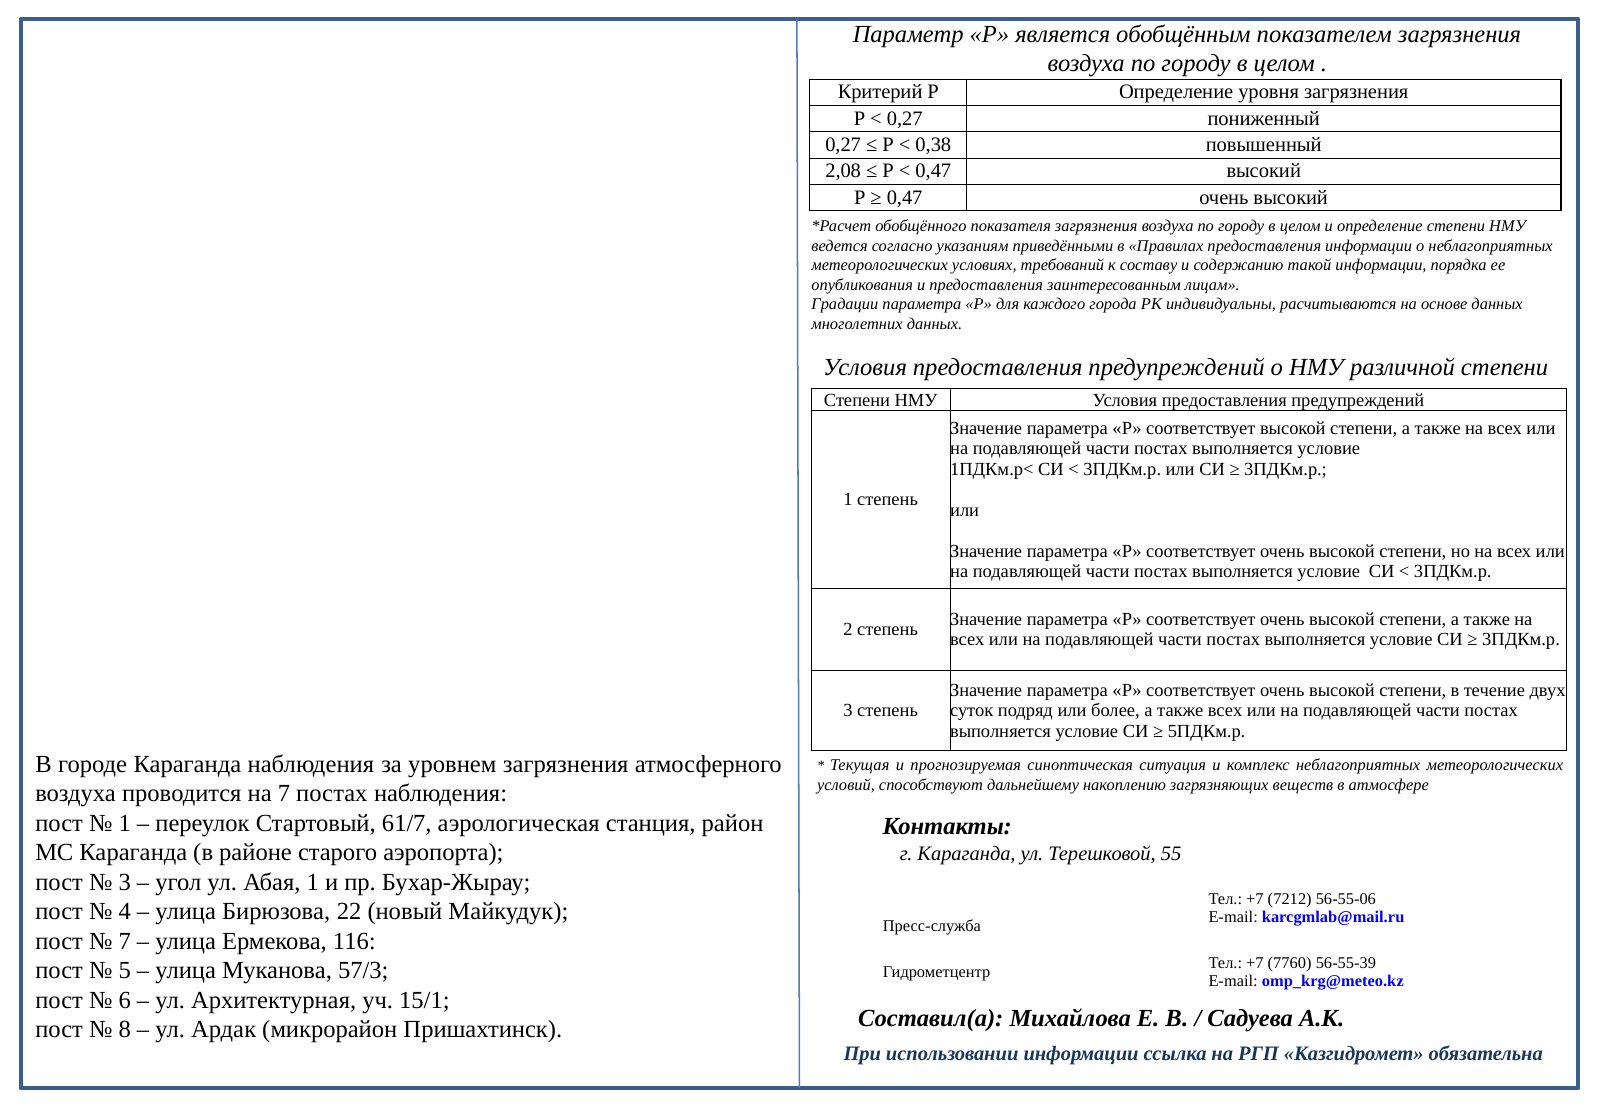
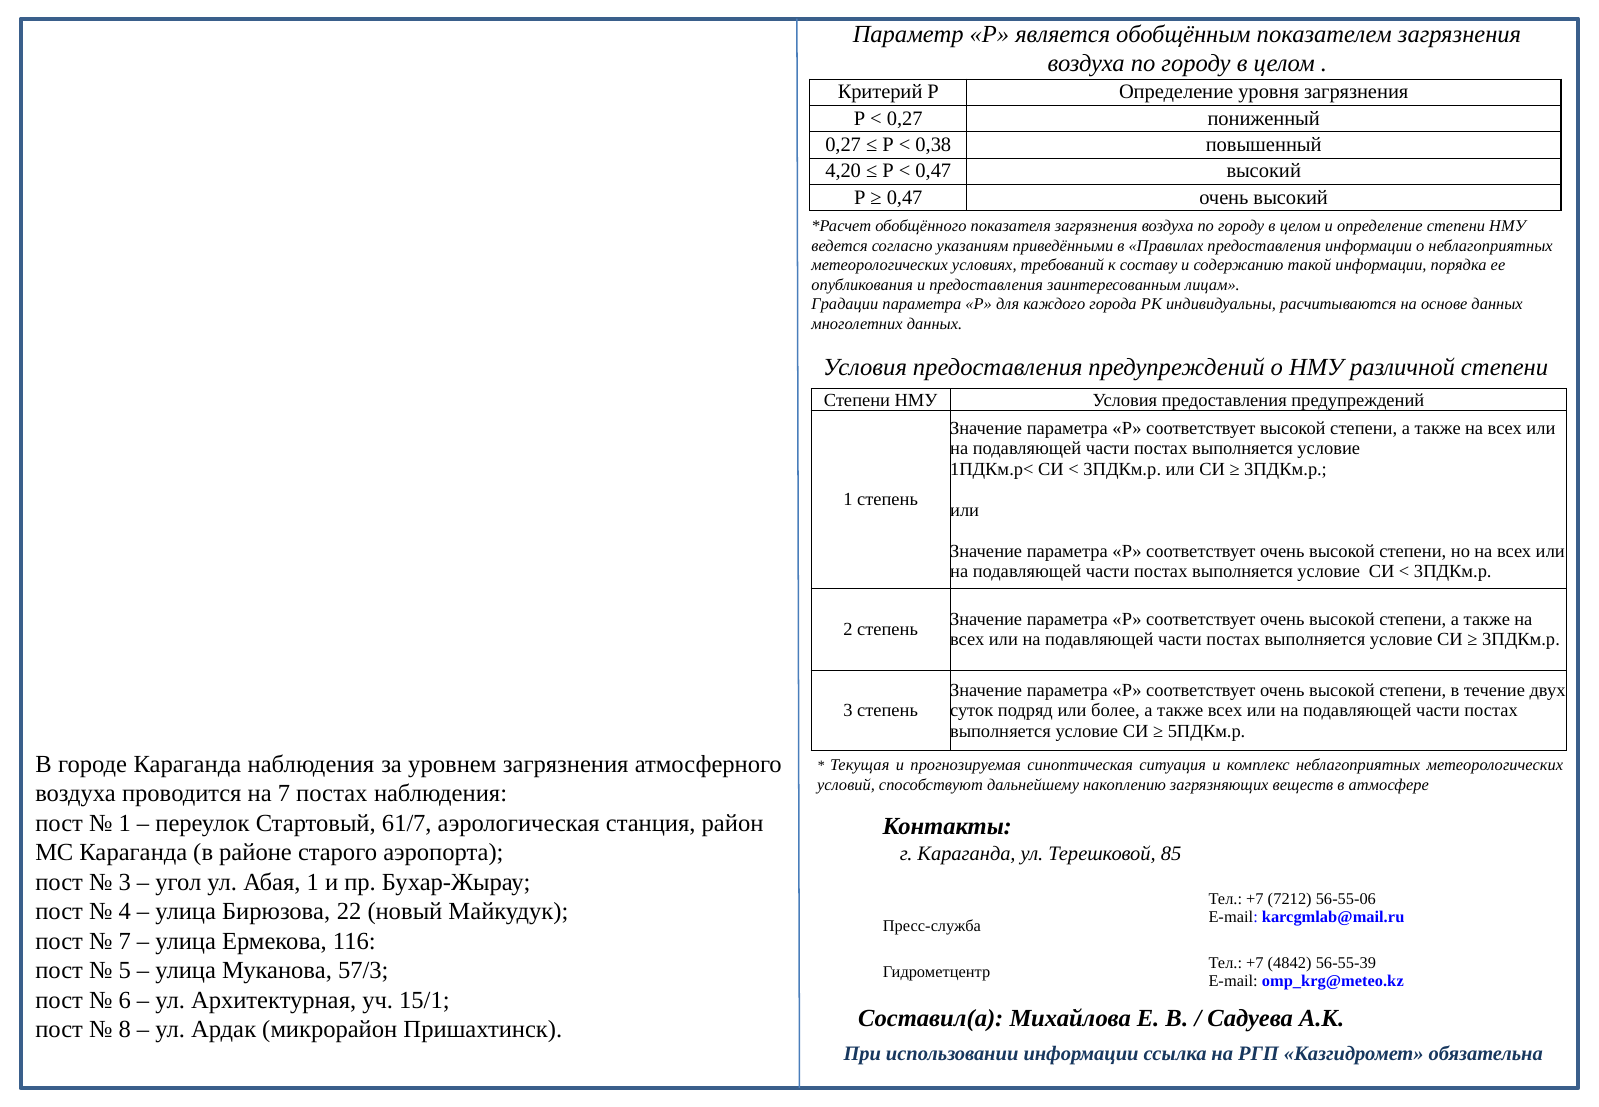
2,08: 2,08 -> 4,20 (843, 171)
55: 55 -> 85 (1171, 853)
7760: 7760 -> 4842 (1290, 963)
